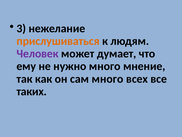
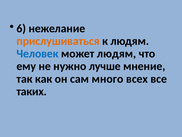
3: 3 -> 6 (21, 28)
Человек colour: purple -> blue (38, 53)
может думает: думает -> людям (117, 53)
нужно много: много -> лучше (105, 66)
